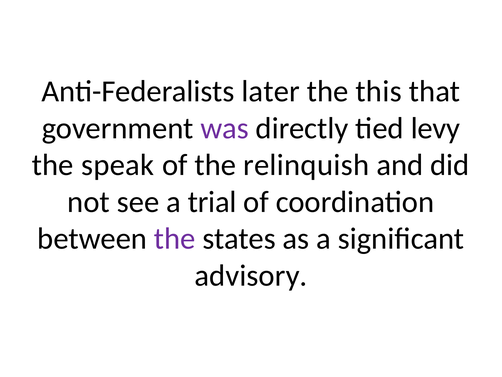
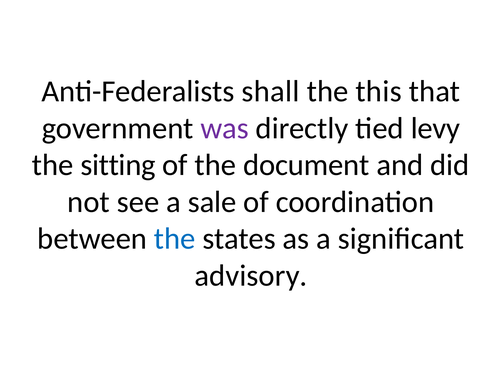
later: later -> shall (271, 91)
speak: speak -> sitting (118, 165)
relinquish: relinquish -> document (306, 165)
trial: trial -> sale (212, 202)
the colour: purple -> blue (175, 238)
